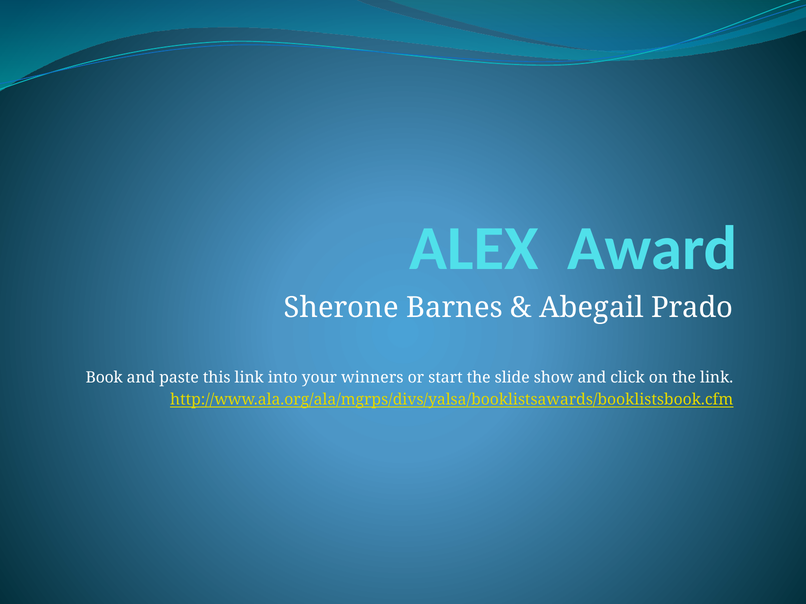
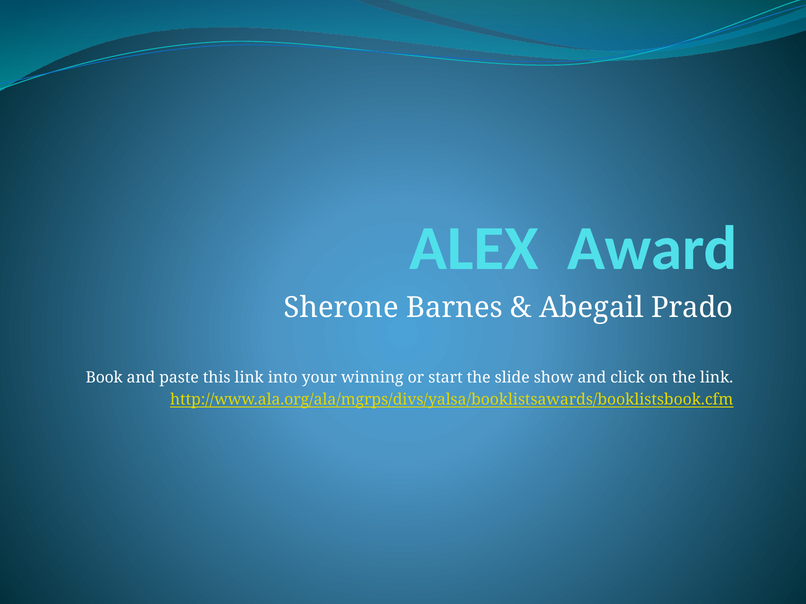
winners: winners -> winning (372, 378)
